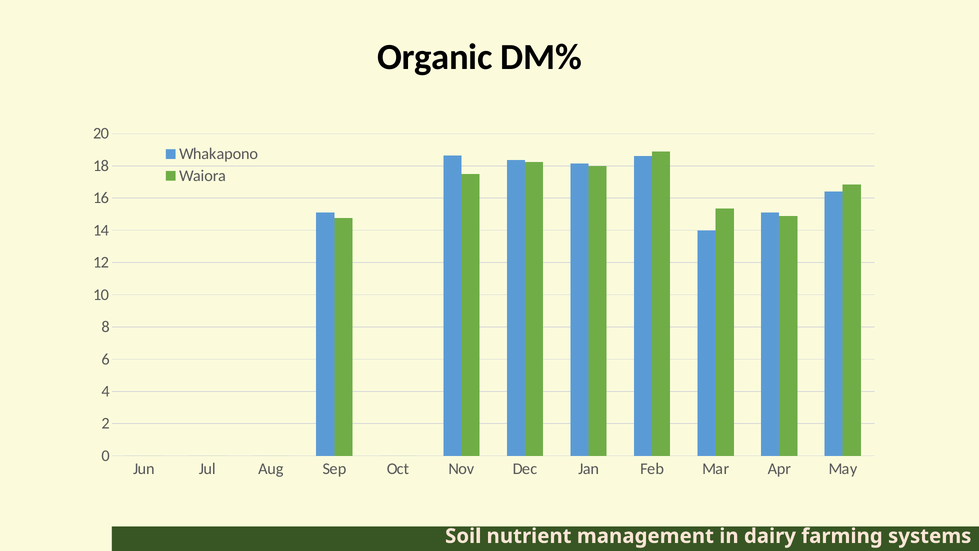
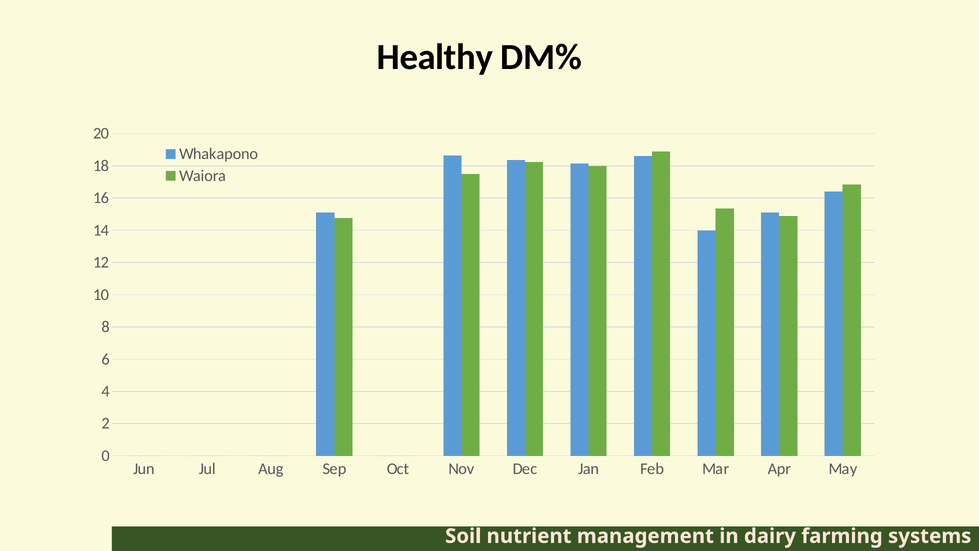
Organic: Organic -> Healthy (435, 57)
